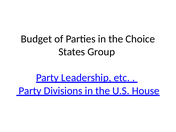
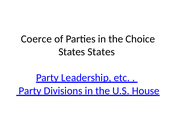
Budget: Budget -> Coerce (36, 39)
States Group: Group -> States (101, 52)
